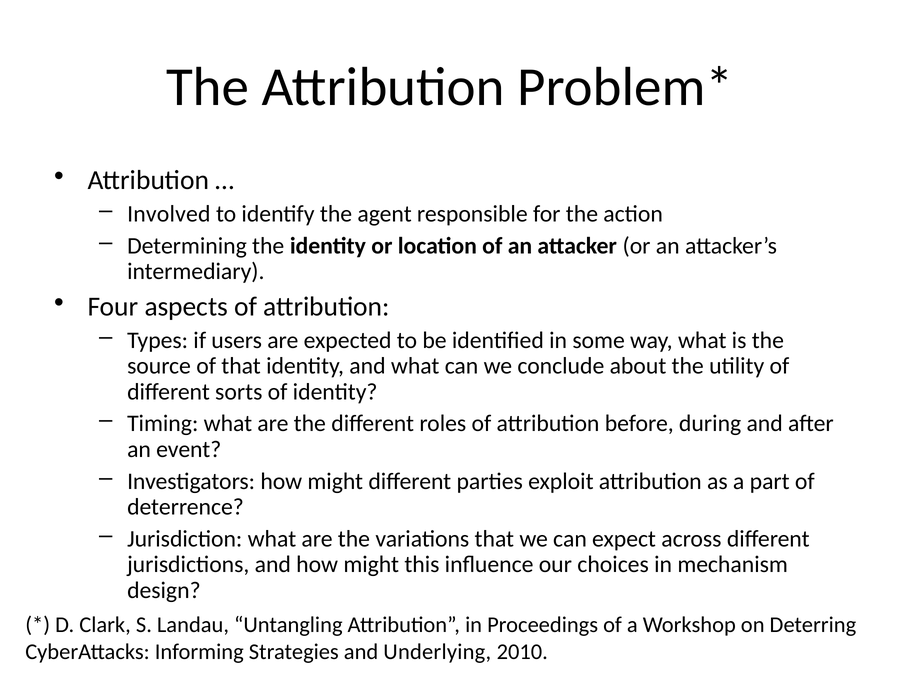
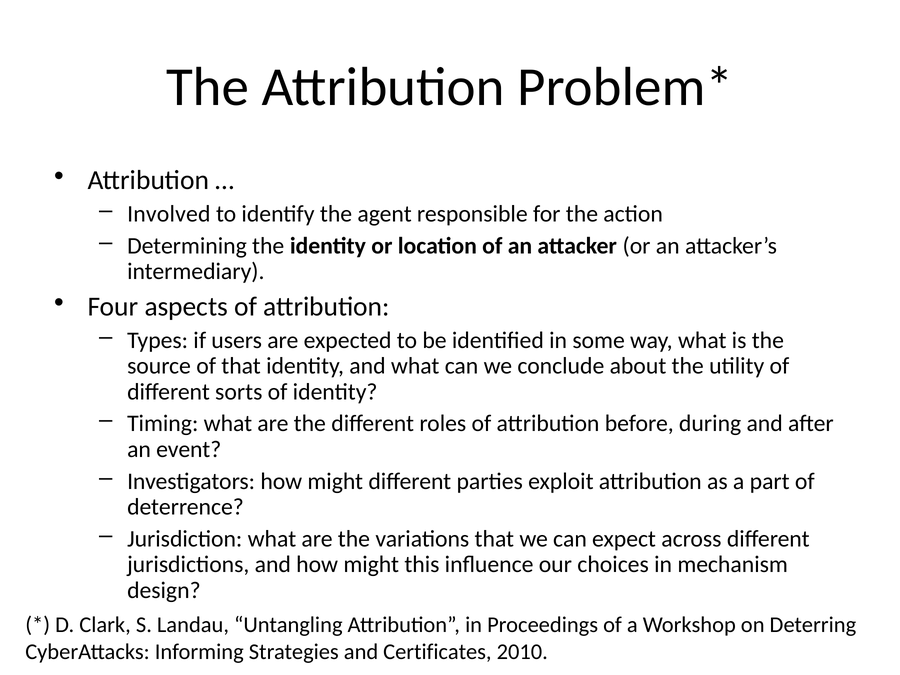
Underlying: Underlying -> Certificates (437, 652)
